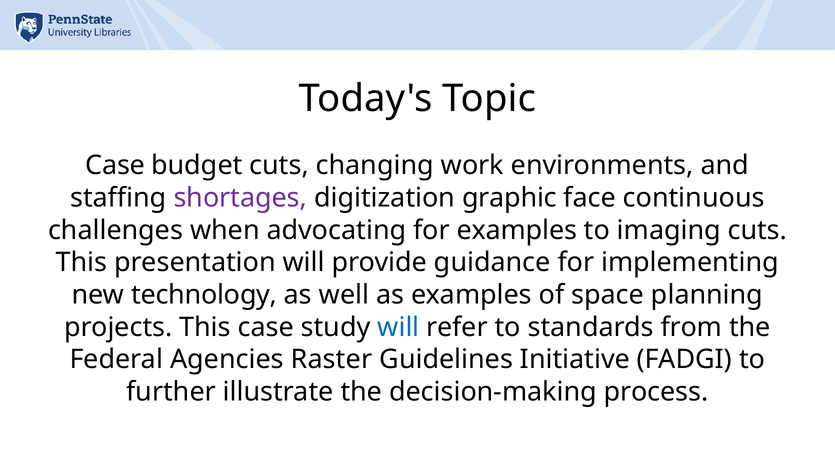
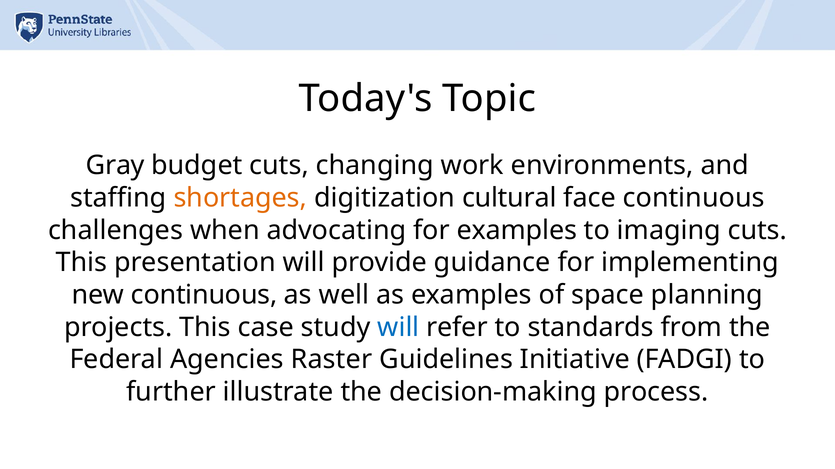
Case: Case -> Gray (115, 166)
shortages colour: purple -> orange (240, 198)
graphic: graphic -> cultural (509, 198)
new technology: technology -> continuous (204, 295)
